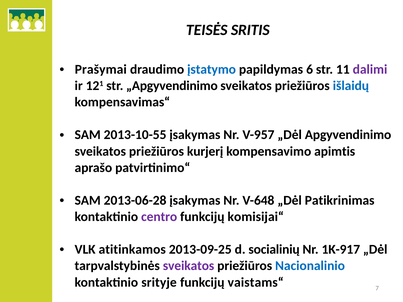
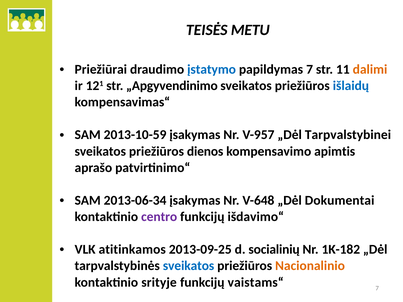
SRITIS: SRITIS -> METU (250, 30)
Prašymai: Prašymai -> Priežiūrai (101, 69)
papildymas 6: 6 -> 7 (310, 69)
dalimi colour: purple -> orange (370, 69)
2013-10-55: 2013-10-55 -> 2013-10-59 (135, 135)
Apgyvendinimo: Apgyvendinimo -> Tarpvalstybinei (348, 135)
kurjerį: kurjerį -> dienos (205, 151)
2013-06-28: 2013-06-28 -> 2013-06-34 (135, 201)
Patikrinimas: Patikrinimas -> Dokumentai (340, 201)
komisijai“: komisijai“ -> išdavimo“ (256, 217)
1K-917: 1K-917 -> 1K-182 (341, 250)
sveikatos colour: purple -> blue (189, 266)
Nacionalinio colour: blue -> orange (310, 266)
